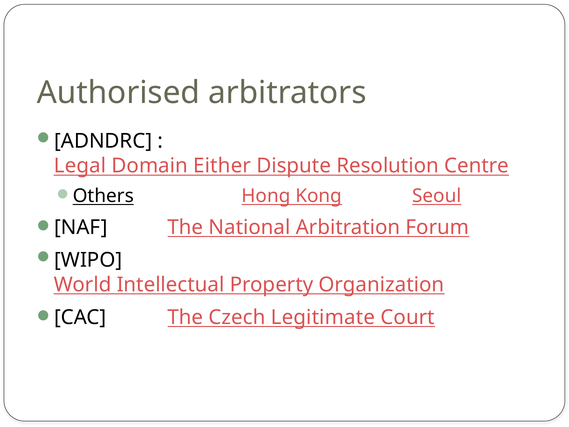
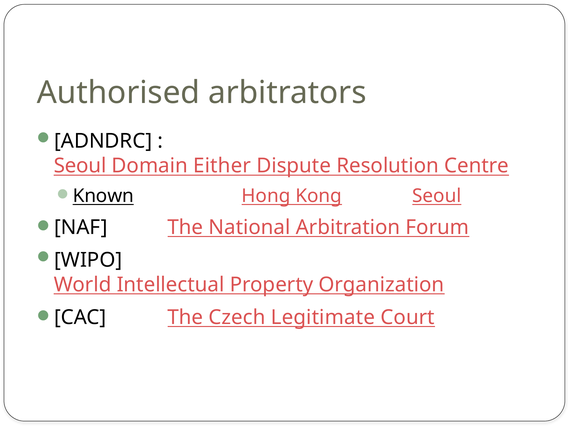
Legal: Legal -> Seoul (80, 166)
Others: Others -> Known (103, 196)
